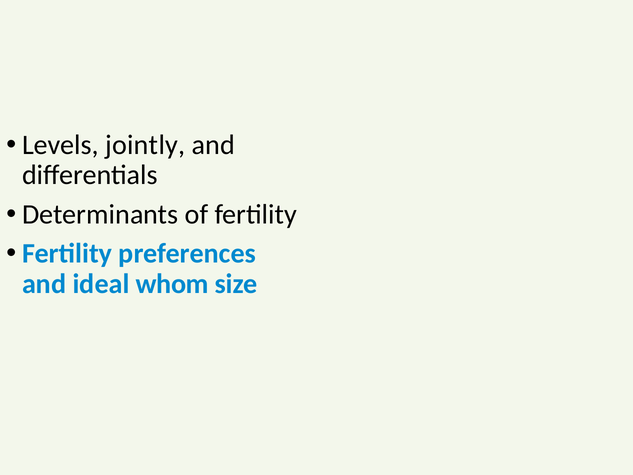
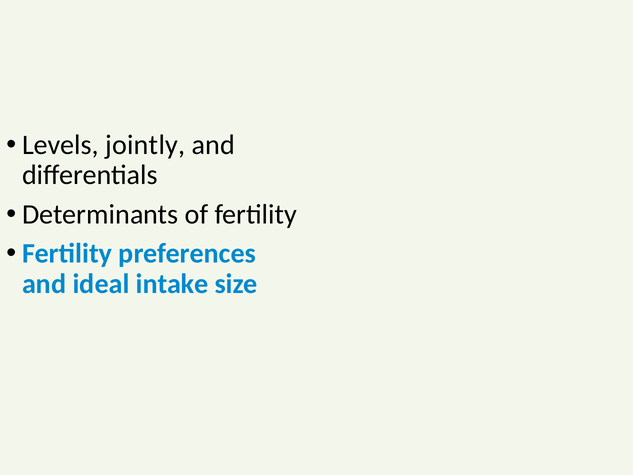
whom: whom -> intake (172, 284)
